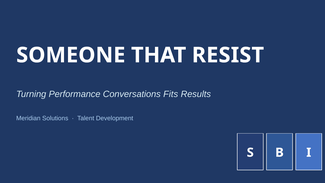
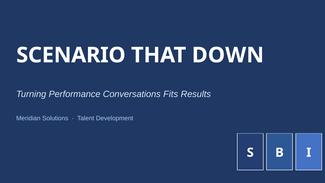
SOMEONE: SOMEONE -> SCENARIO (71, 55)
RESIST: RESIST -> DOWN (228, 55)
